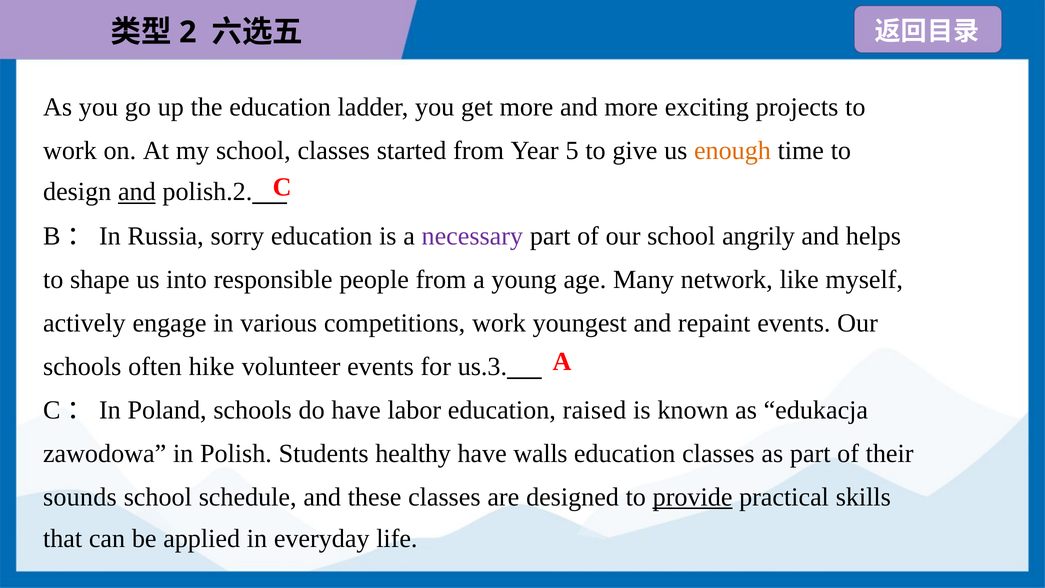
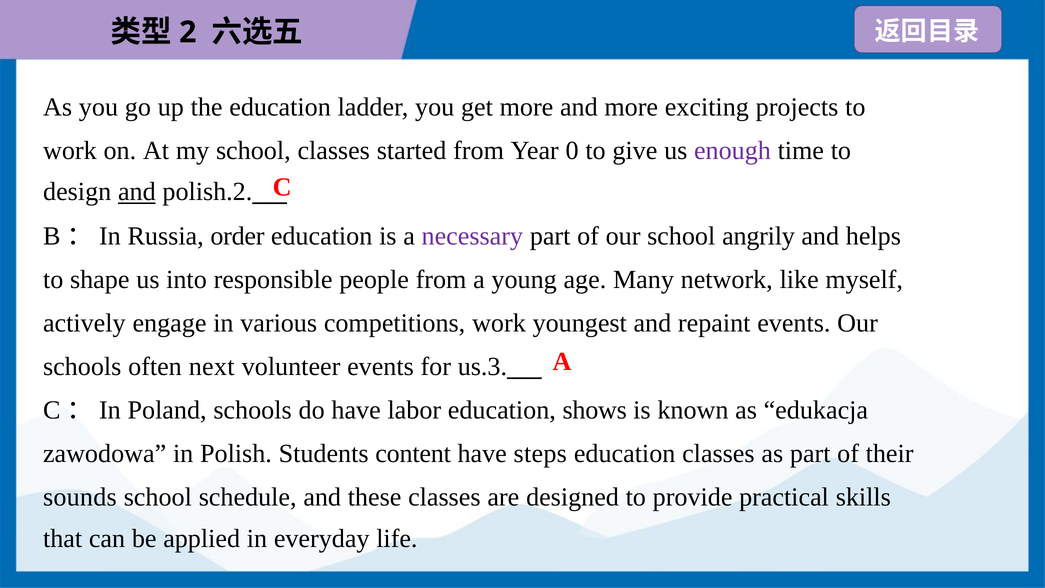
5: 5 -> 0 (572, 150)
enough colour: orange -> purple (732, 150)
sorry: sorry -> order (237, 236)
hike: hike -> next (212, 366)
raised: raised -> shows (595, 410)
healthy: healthy -> content (413, 454)
walls: walls -> steps (540, 454)
provide underline: present -> none (693, 497)
